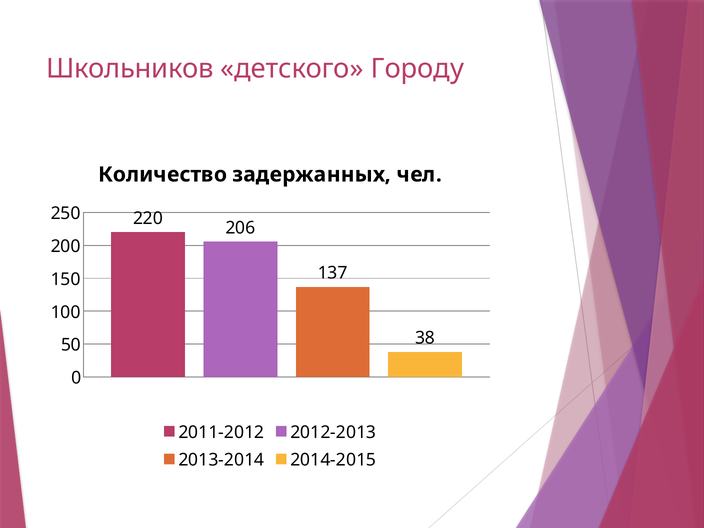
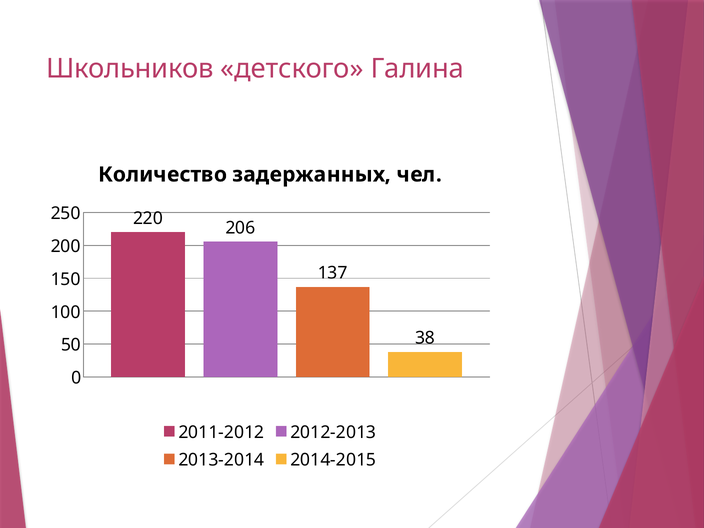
Городу: Городу -> Галина (417, 69)
